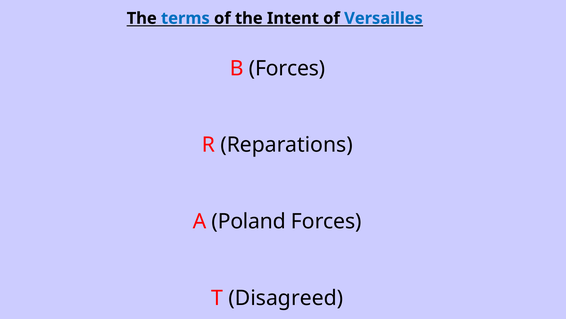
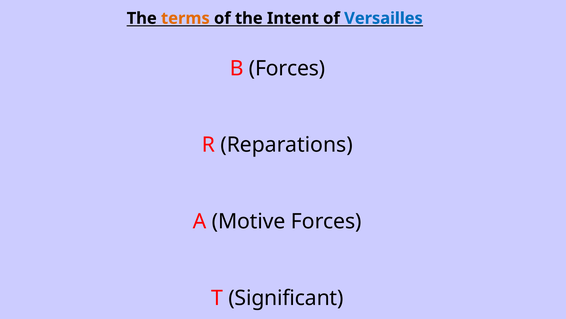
terms colour: blue -> orange (185, 18)
Poland: Poland -> Motive (249, 221)
Disagreed: Disagreed -> Significant (286, 297)
